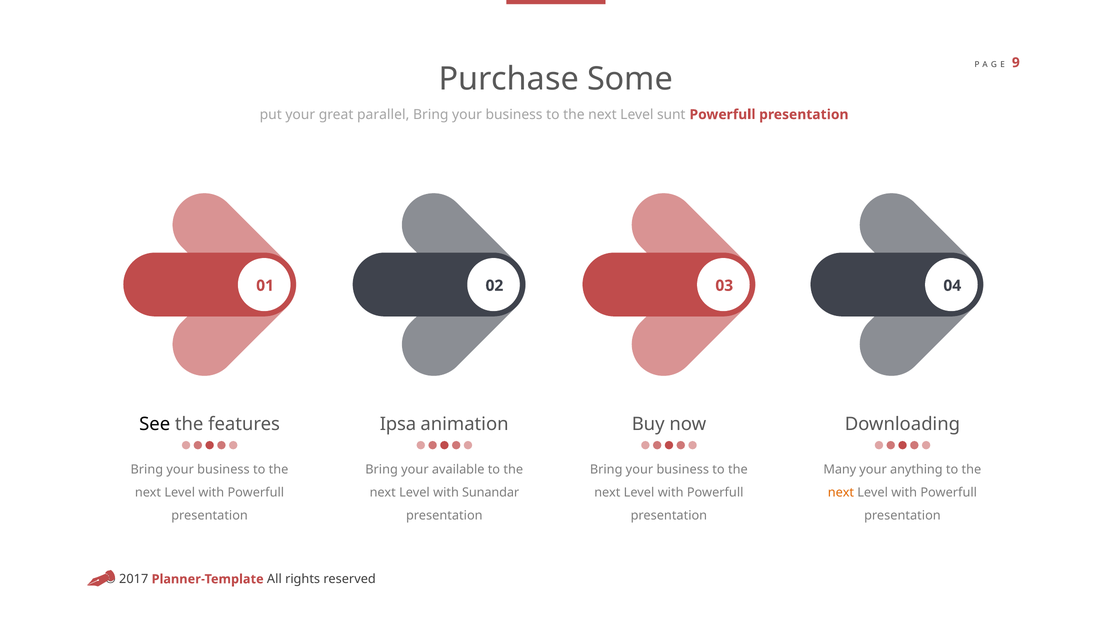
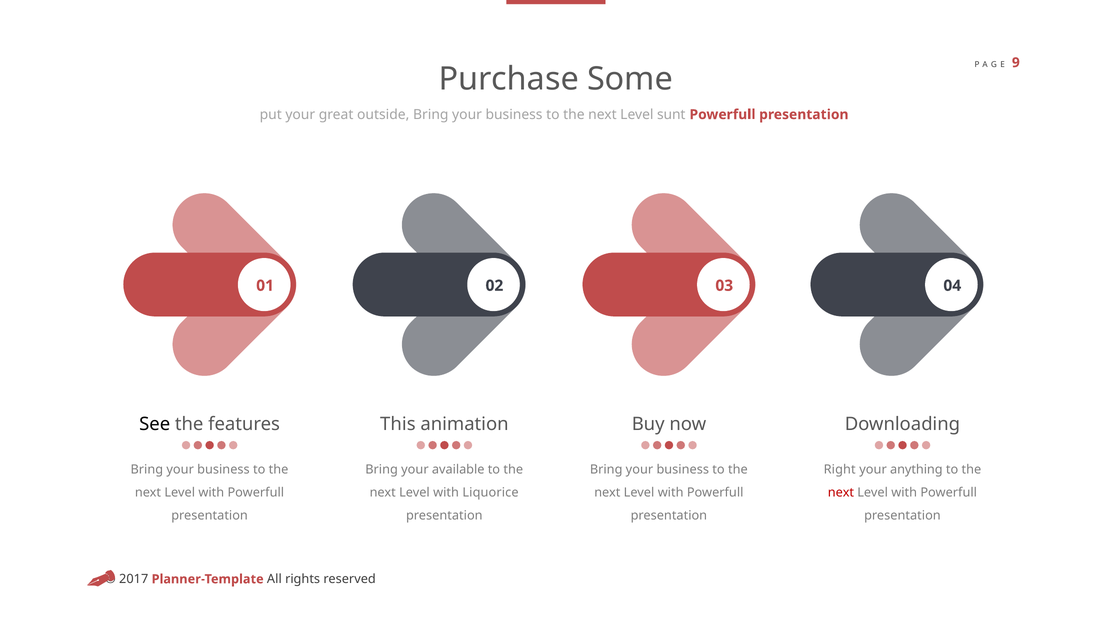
parallel: parallel -> outside (383, 115)
Ipsa: Ipsa -> This (398, 424)
Many: Many -> Right (840, 470)
Sunandar: Sunandar -> Liquorice (491, 493)
next colour: orange -> red (841, 493)
